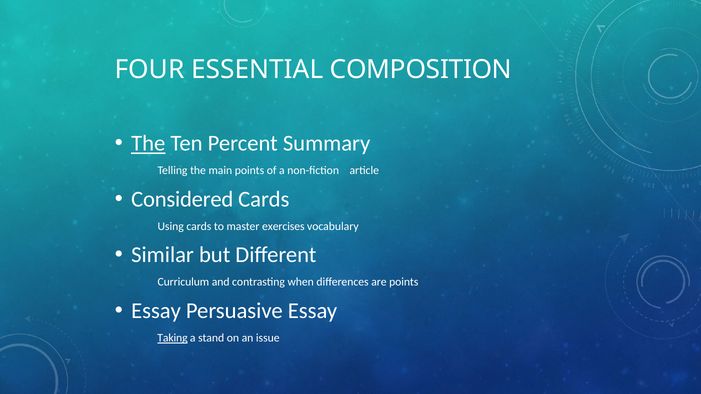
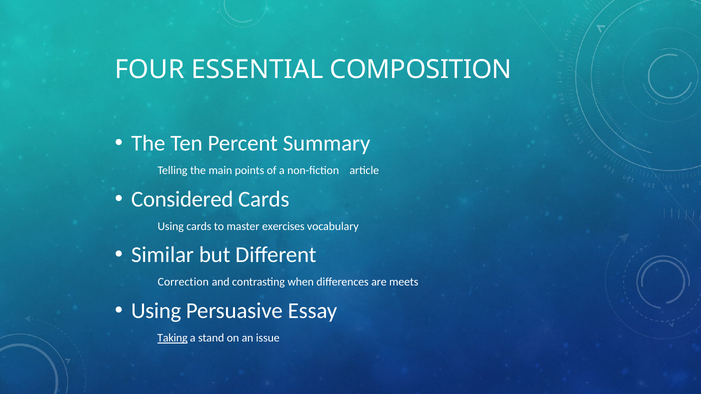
The underline: present -> none (148, 144)
Curriculum: Curriculum -> Correction (183, 282)
are points: points -> meets (404, 282)
Essay: Essay -> Using (156, 311)
